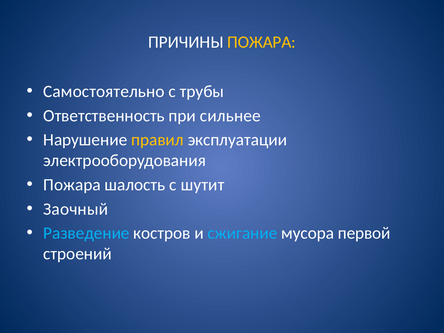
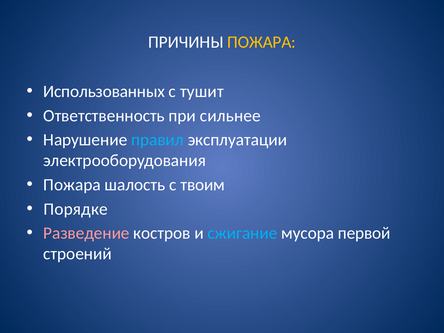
Самостоятельно: Самостоятельно -> Использованных (104, 91)
трубы: трубы -> тушит (202, 91)
правил colour: yellow -> light blue (157, 140)
шутит: шутит -> твоим (203, 185)
Заочный: Заочный -> Порядке (76, 209)
Разведение colour: light blue -> pink (86, 233)
